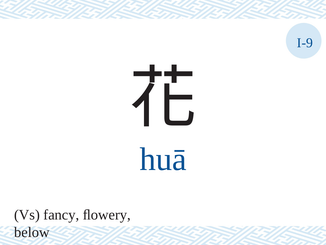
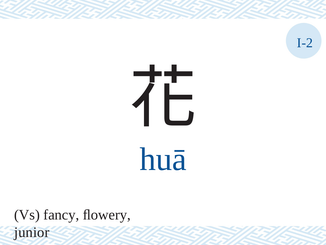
I-9: I-9 -> I-2 (305, 43)
below: below -> junior (32, 232)
